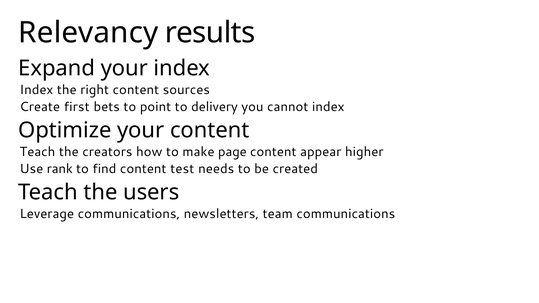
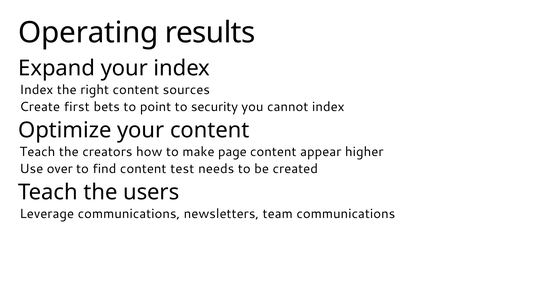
Relevancy: Relevancy -> Operating (88, 33)
delivery: delivery -> security (214, 107)
rank: rank -> over (60, 169)
